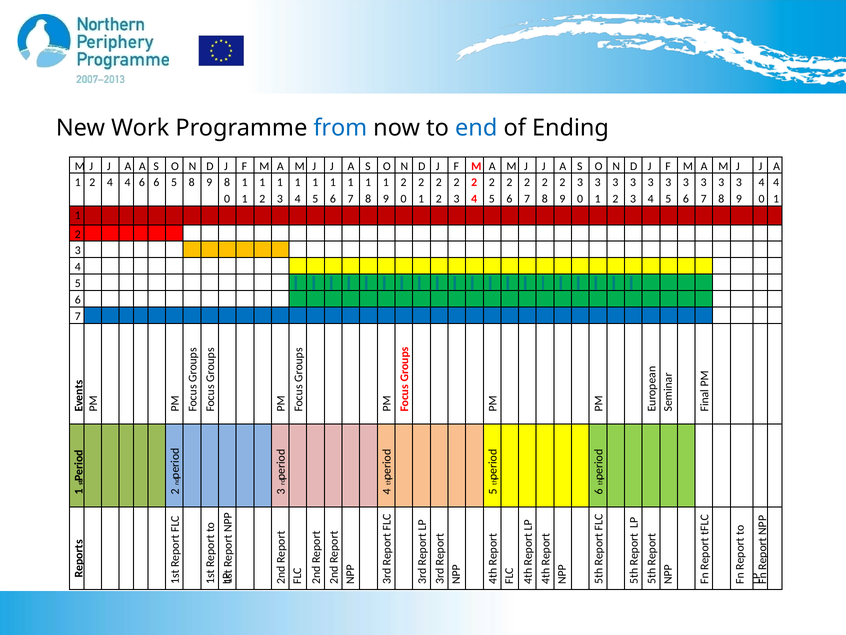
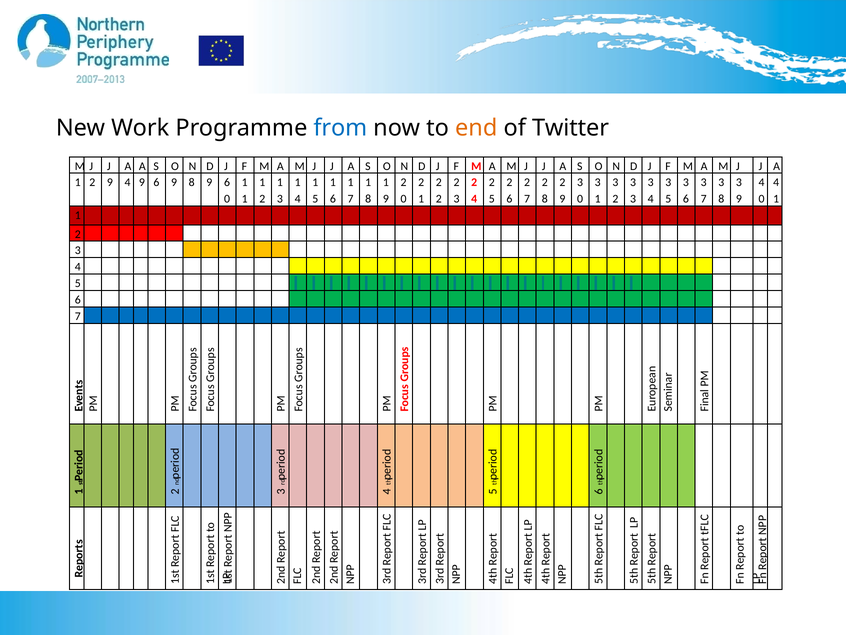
end colour: blue -> orange (476, 128)
Ending: Ending -> Twitter (570, 128)
1 2 4: 4 -> 9 (110, 182)
4 6: 6 -> 9 (142, 182)
6 5: 5 -> 9 (174, 182)
8 9 8: 8 -> 6 (227, 182)
